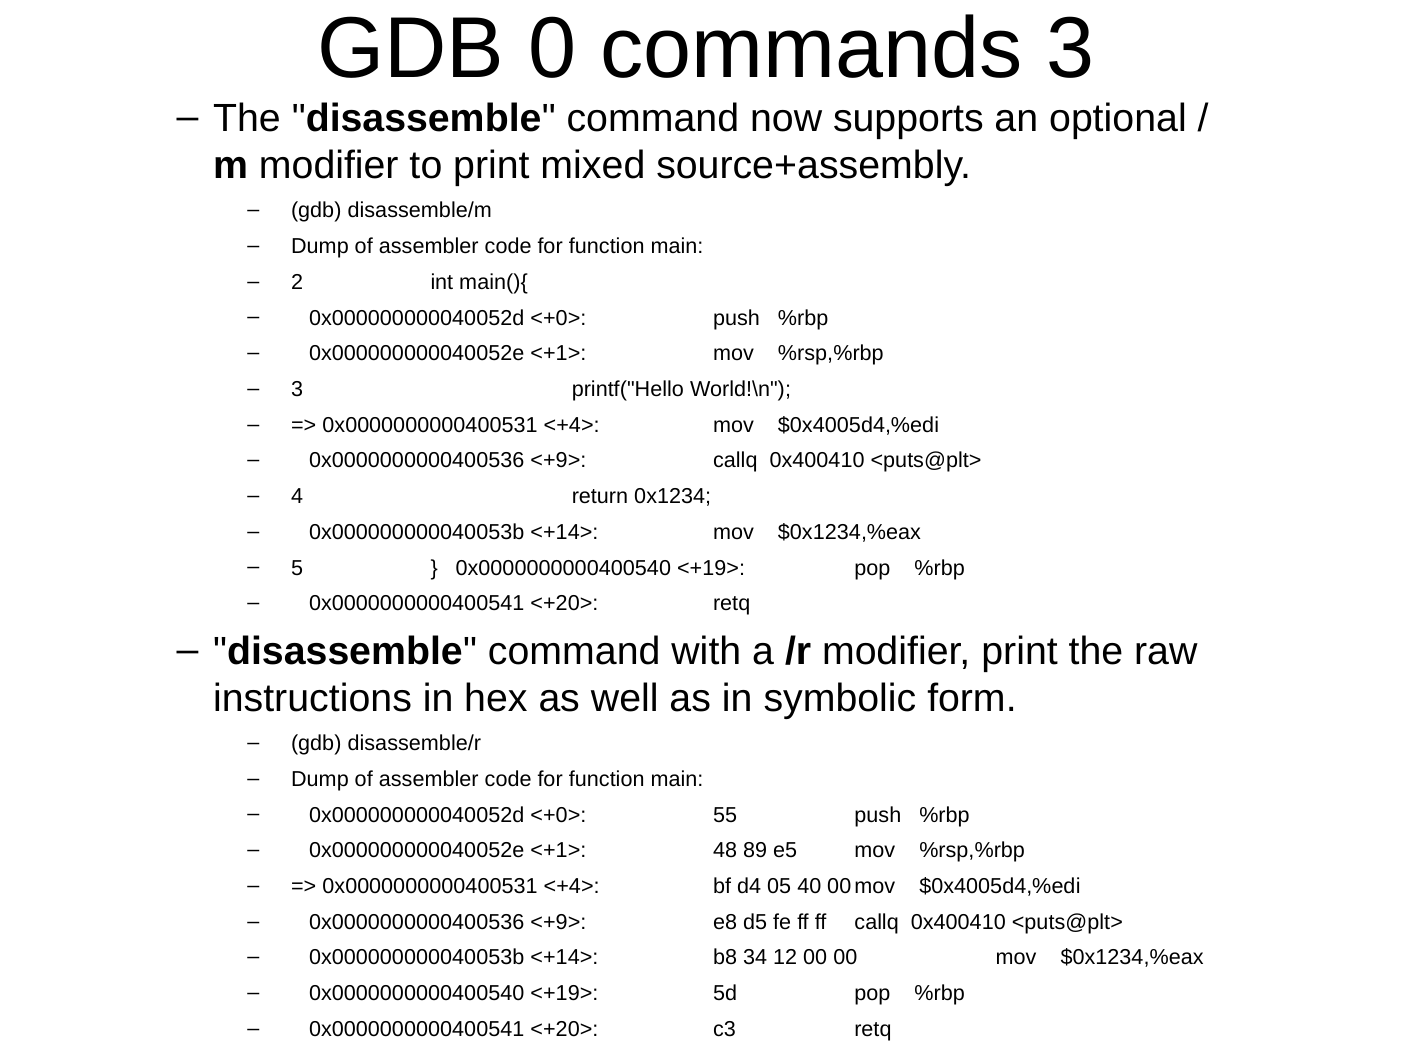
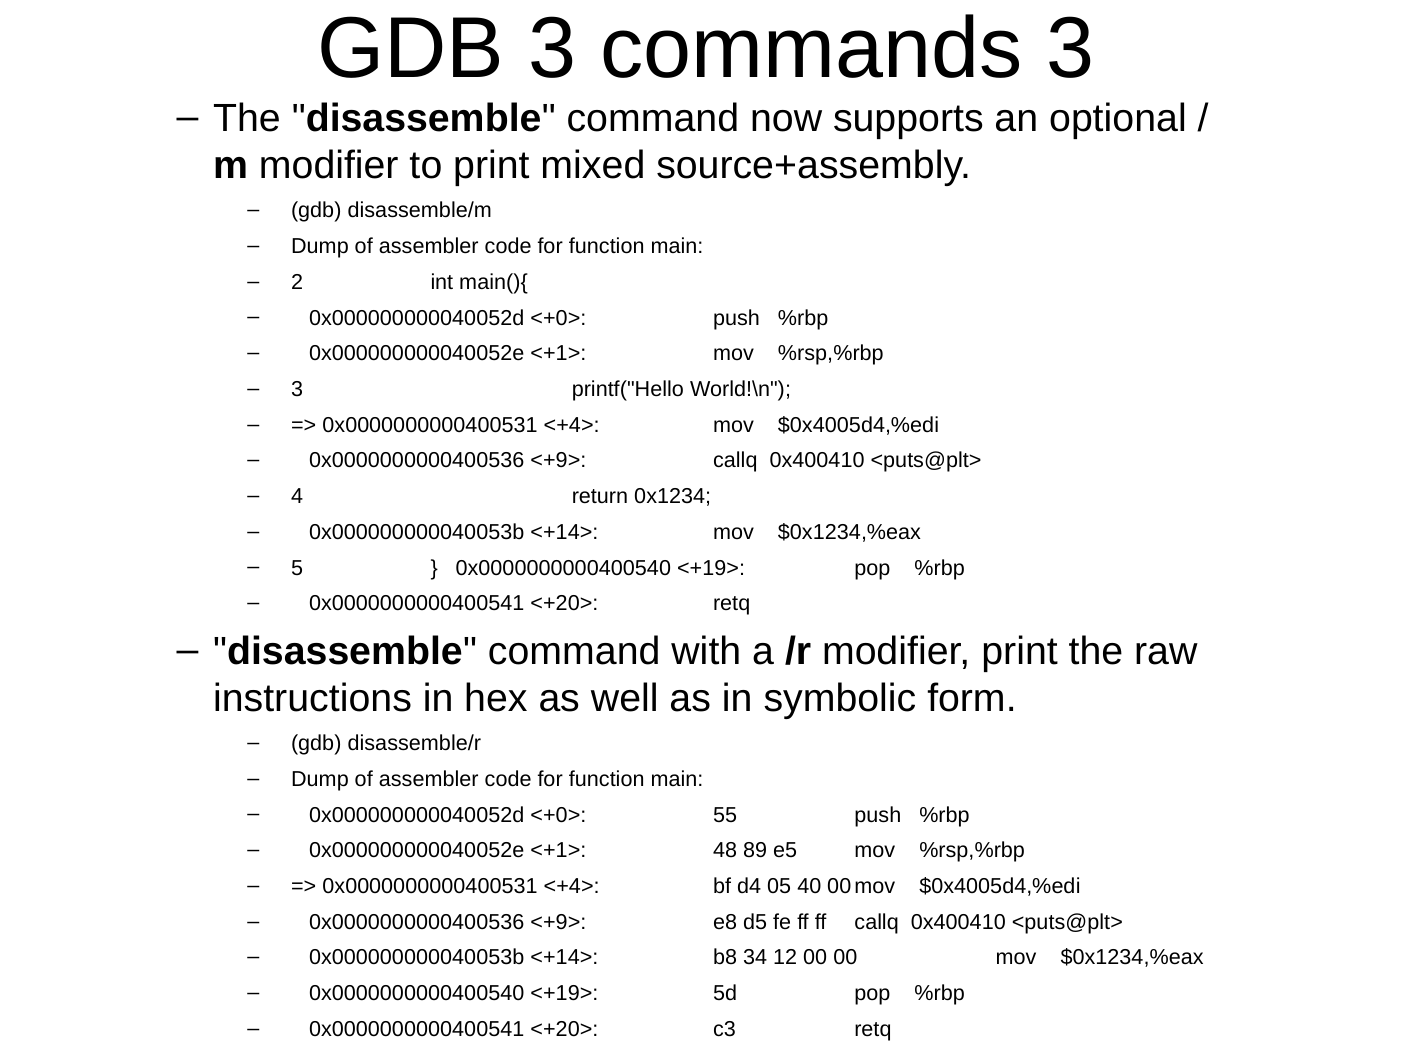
GDB 0: 0 -> 3 (552, 49)
